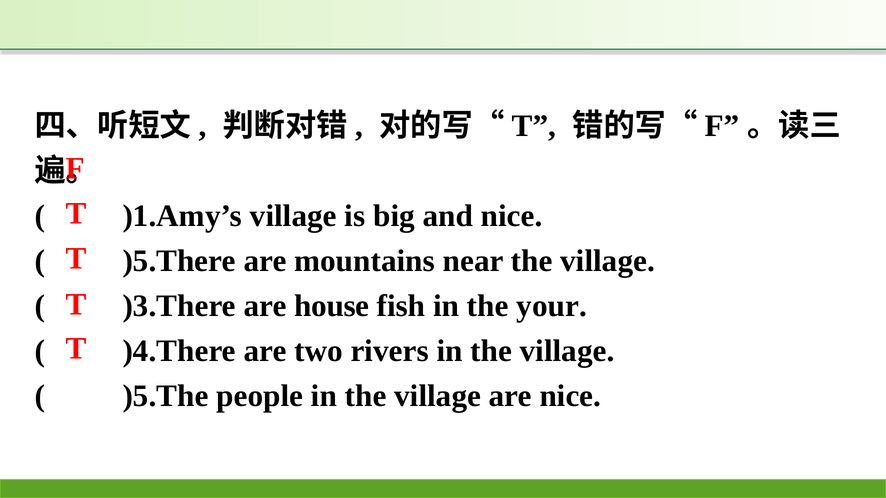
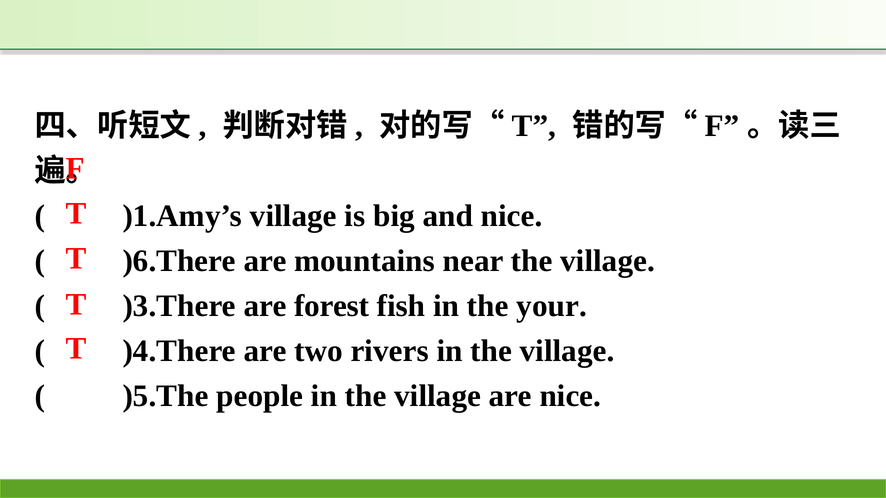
)5.There: )5.There -> )6.There (179, 261)
house: house -> forest (332, 306)
